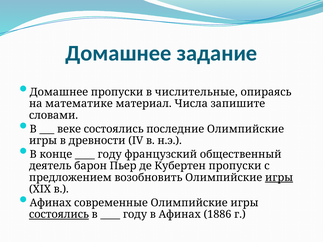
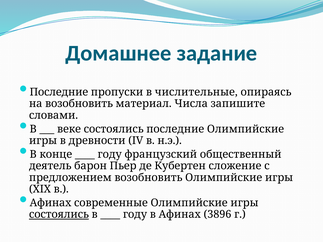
Домашнее: Домашнее -> Последние (59, 92)
на математике: математике -> возобновить (79, 104)
Кубертен пропуски: пропуски -> сложение (235, 166)
игры underline: present -> none (279, 178)
1886: 1886 -> 3896 (218, 215)
